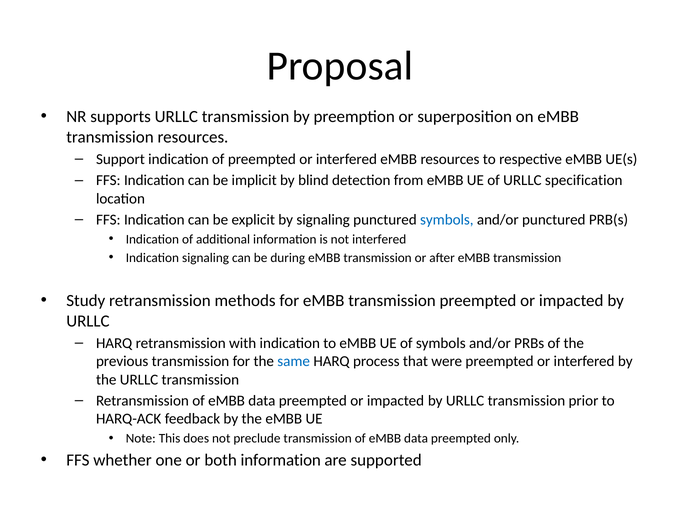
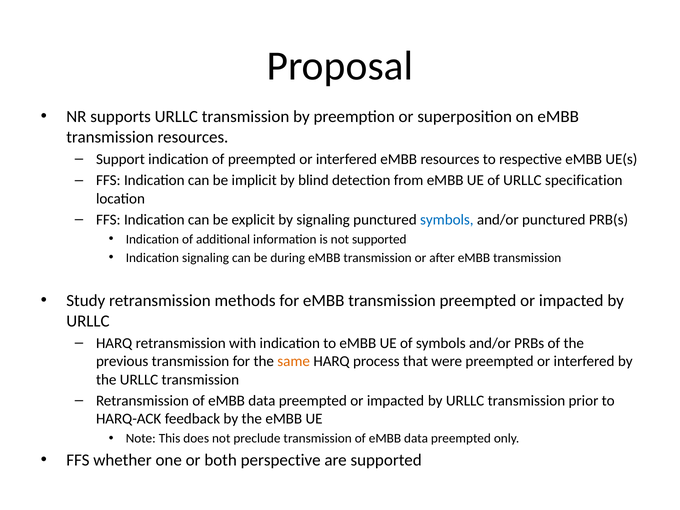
not interfered: interfered -> supported (379, 239)
same colour: blue -> orange (294, 361)
both information: information -> perspective (281, 460)
